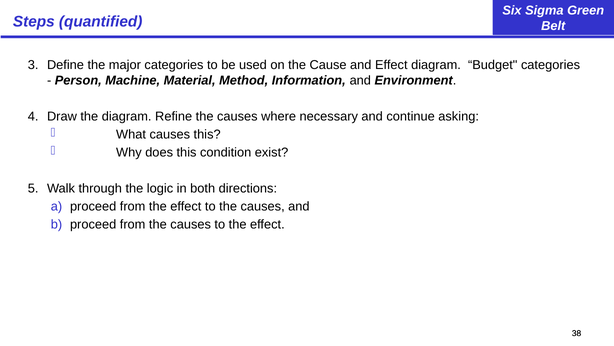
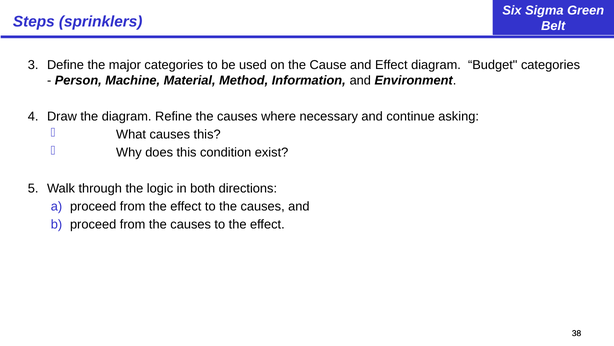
quantified: quantified -> sprinklers (101, 21)
